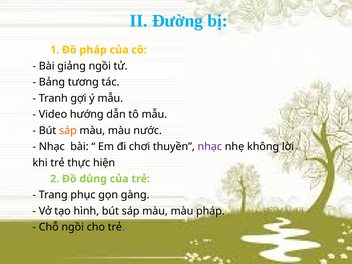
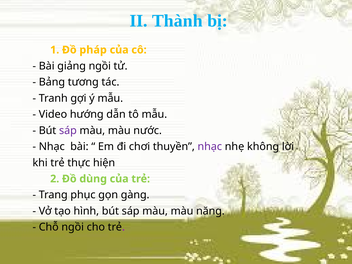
Đường: Đường -> Thành (177, 21)
sáp colour: orange -> purple (68, 130)
màu pháp: pháp -> năng (210, 211)
